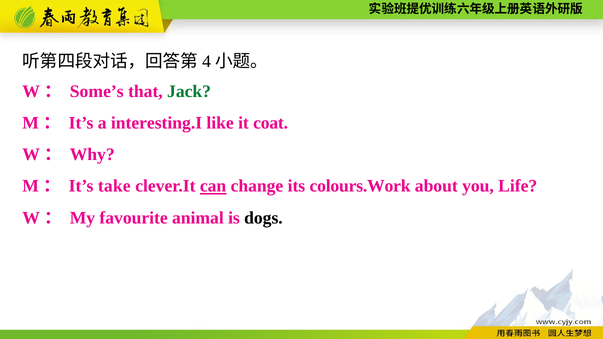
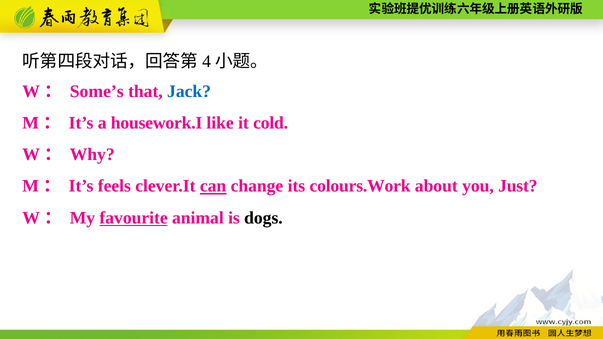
Jack colour: green -> blue (189, 91)
interesting.I: interesting.I -> housework.I (157, 123)
coat: coat -> cold (271, 123)
take: take -> feels (114, 186)
Life: Life -> Just (518, 186)
favourite underline: none -> present (134, 218)
